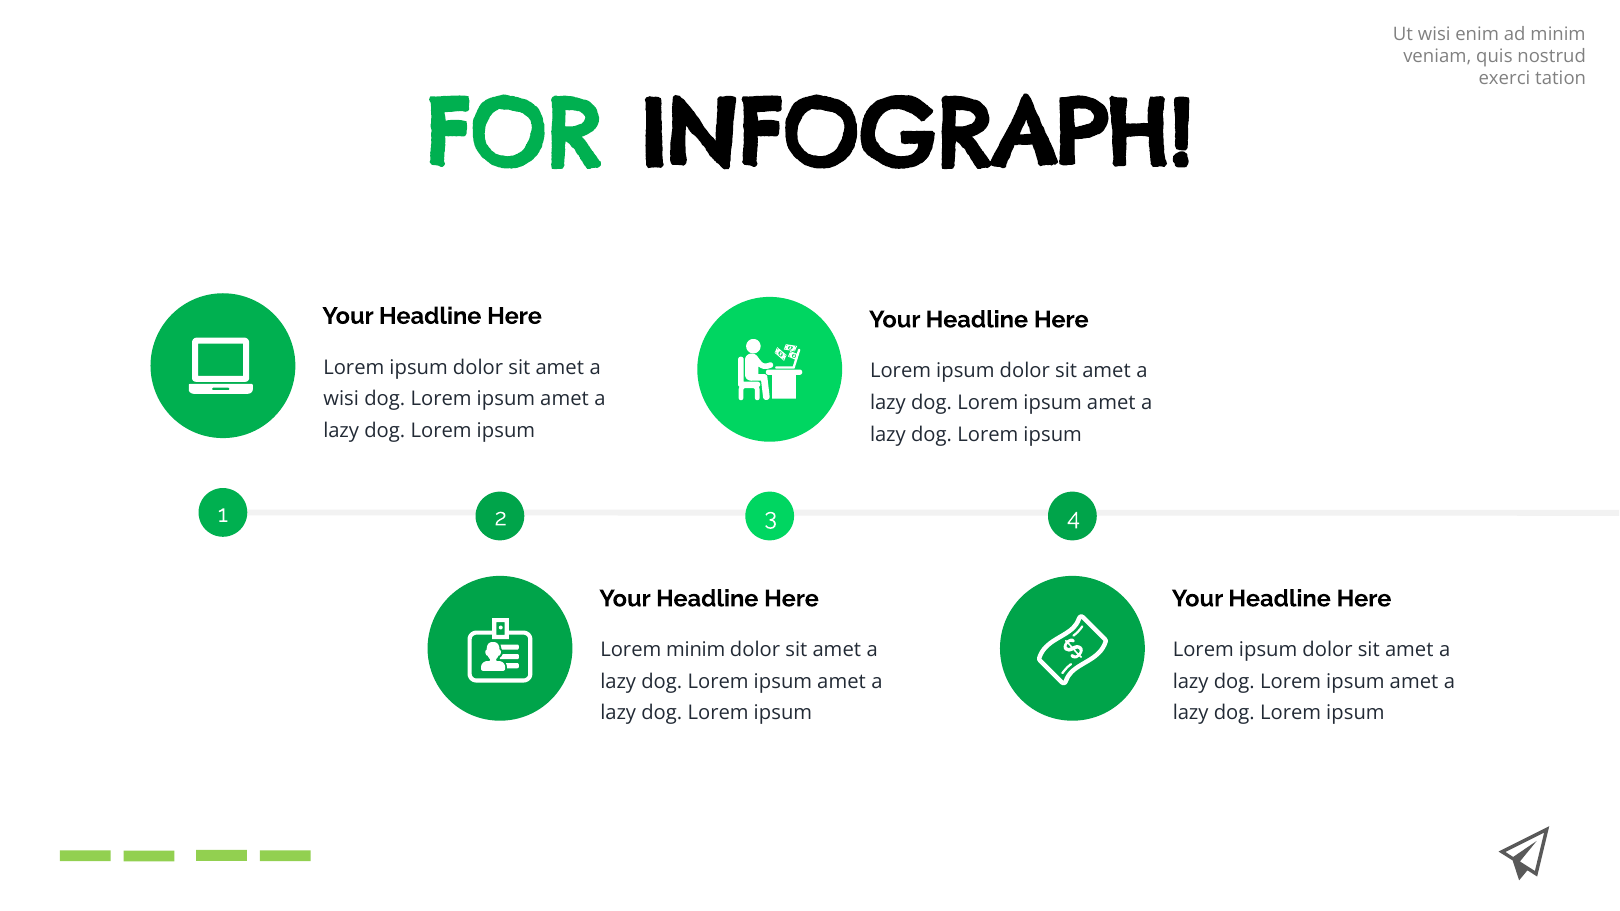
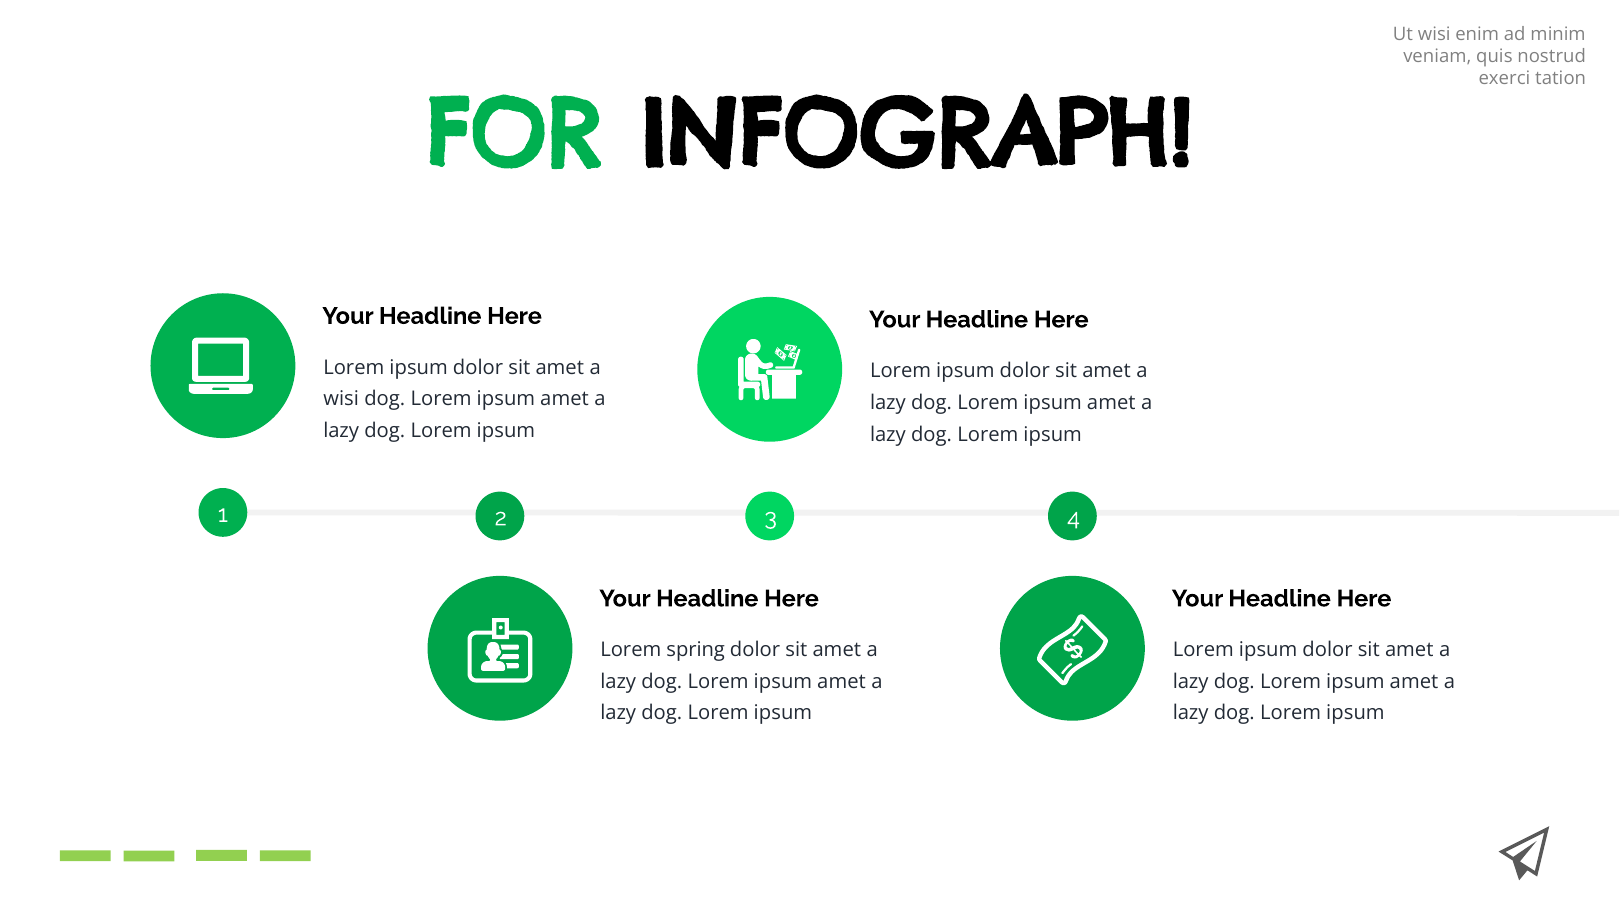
Lorem minim: minim -> spring (696, 650)
